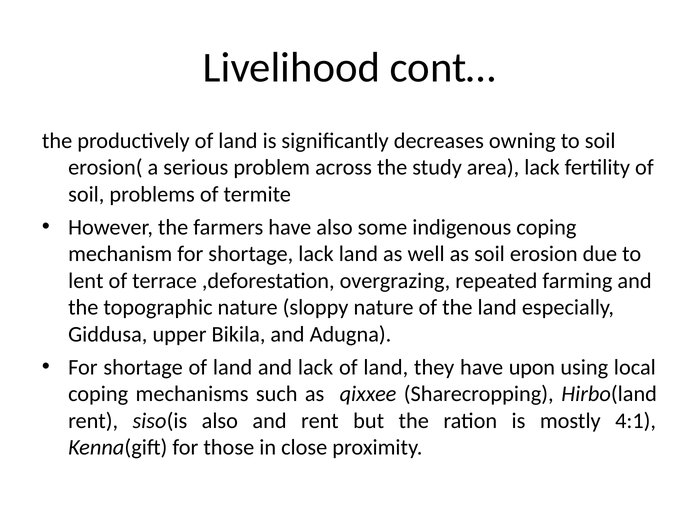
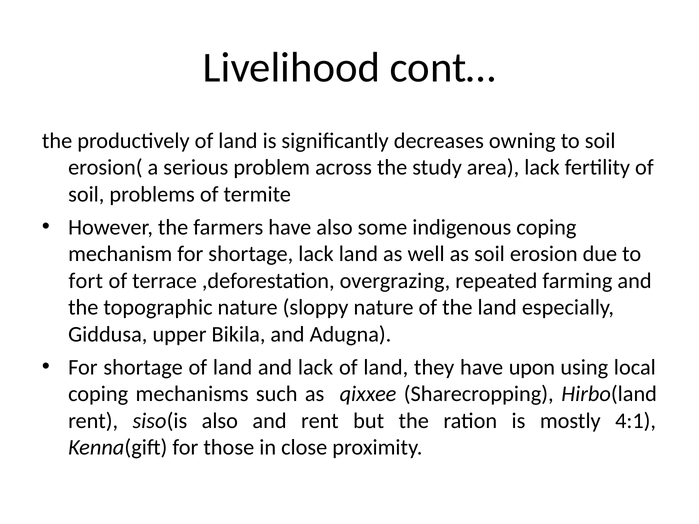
lent: lent -> fort (86, 281)
